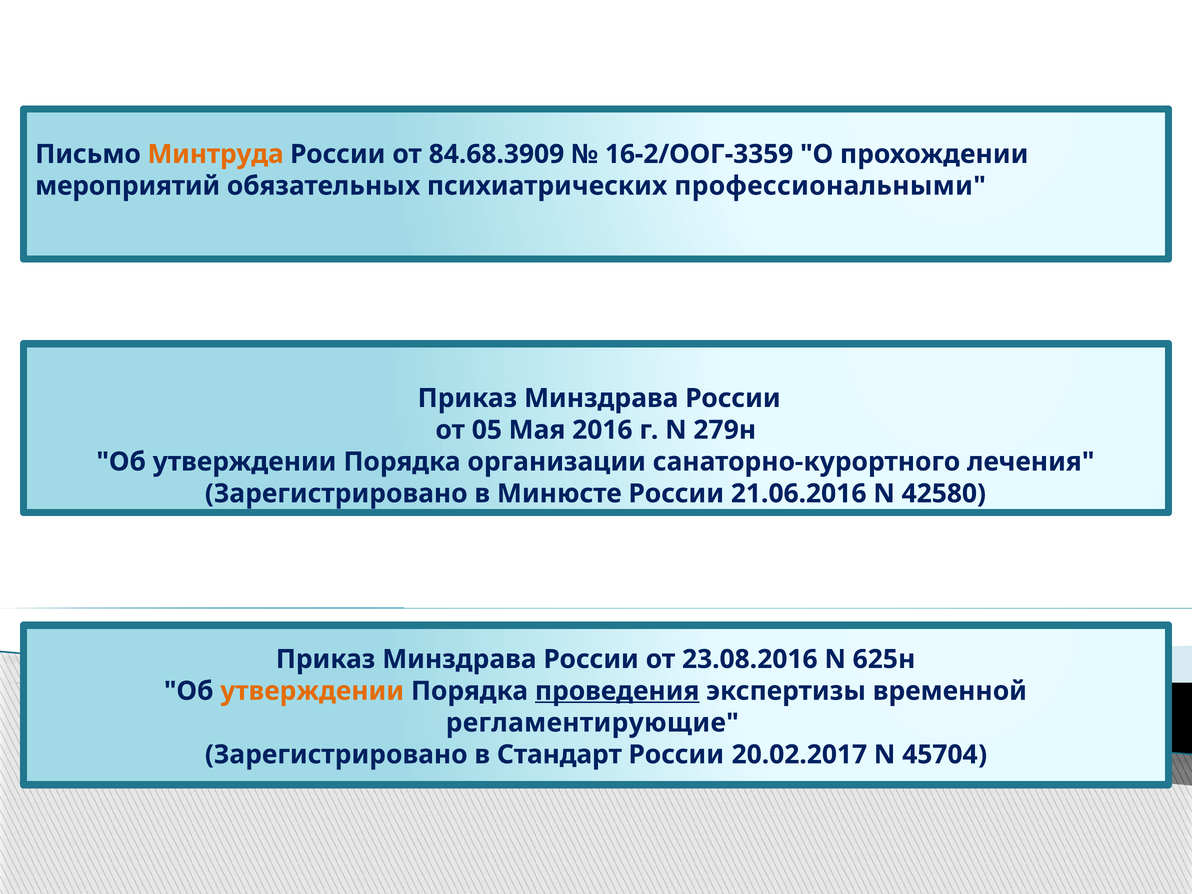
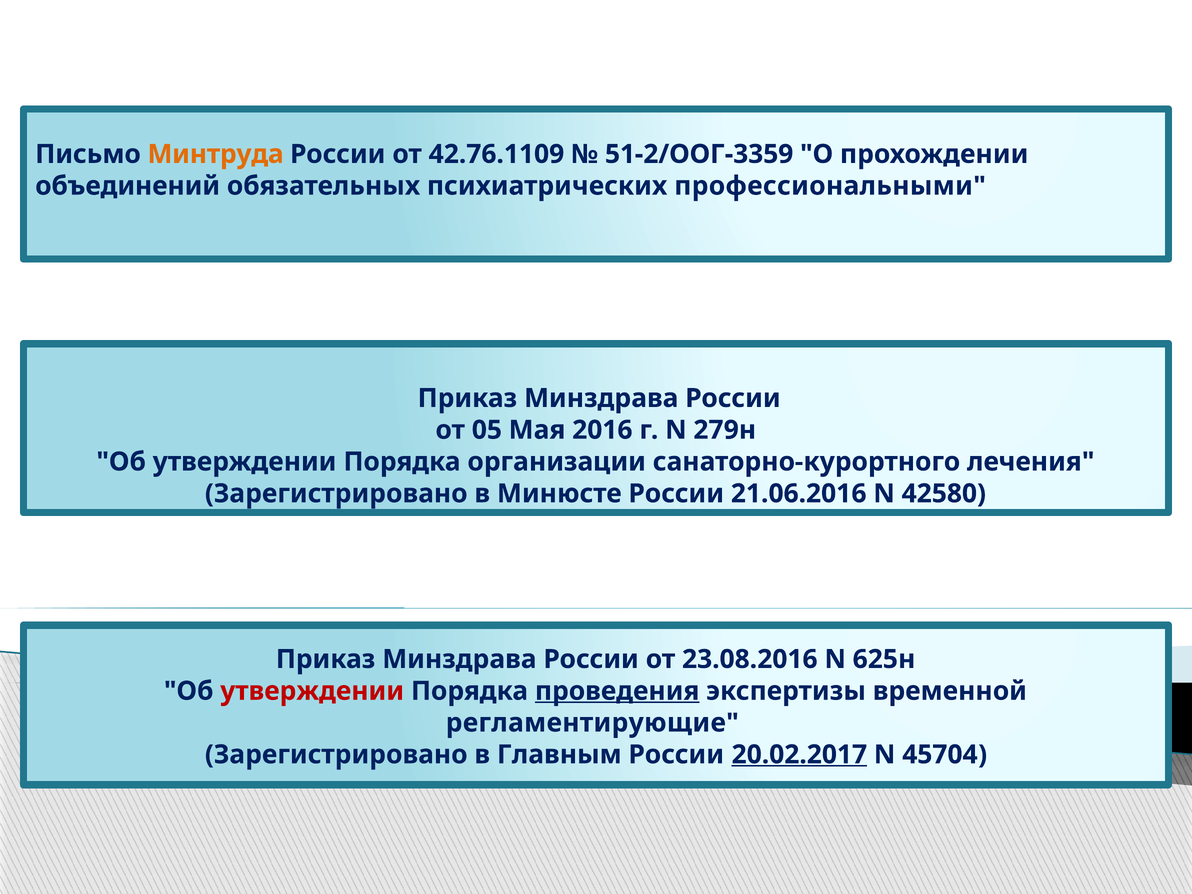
84.68.3909: 84.68.3909 -> 42.76.1109 (496, 154)
16-2/ООГ-3359: 16-2/ООГ-3359 -> 51-2/ООГ-3359 (699, 154)
мероприятий: мероприятий -> объединений (128, 186)
утверждении colour: orange -> red (312, 691)
Стандарт: Стандарт -> Главным (559, 755)
20.02.2017 underline: none -> present (799, 755)
